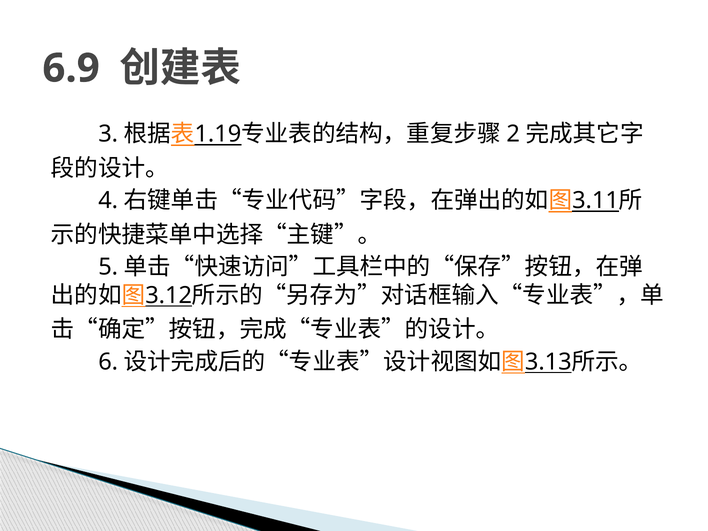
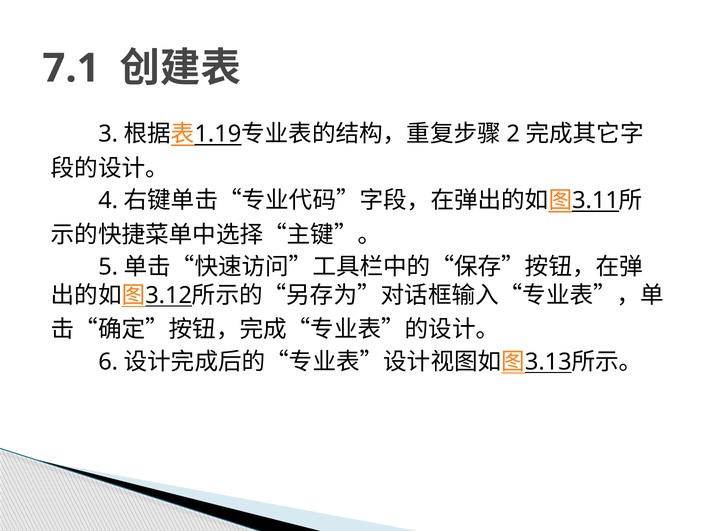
6.9: 6.9 -> 7.1 (71, 68)
